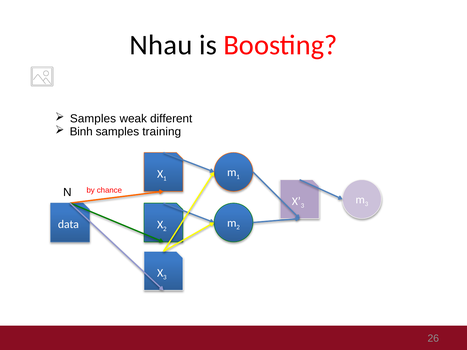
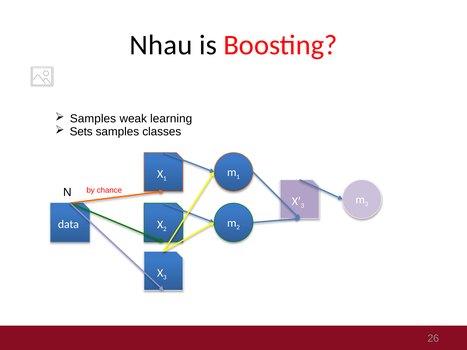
different: different -> learning (171, 119)
Binh: Binh -> Sets (81, 132)
training: training -> classes (162, 132)
